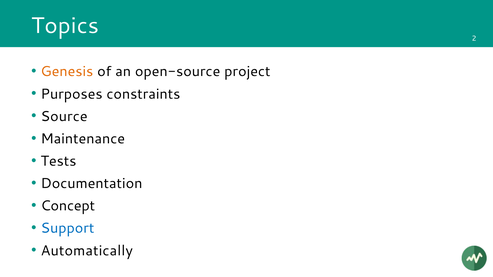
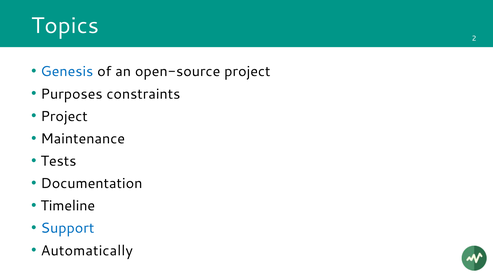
Genesis colour: orange -> blue (67, 72)
Source: Source -> Project (64, 116)
Concept: Concept -> Timeline (68, 206)
